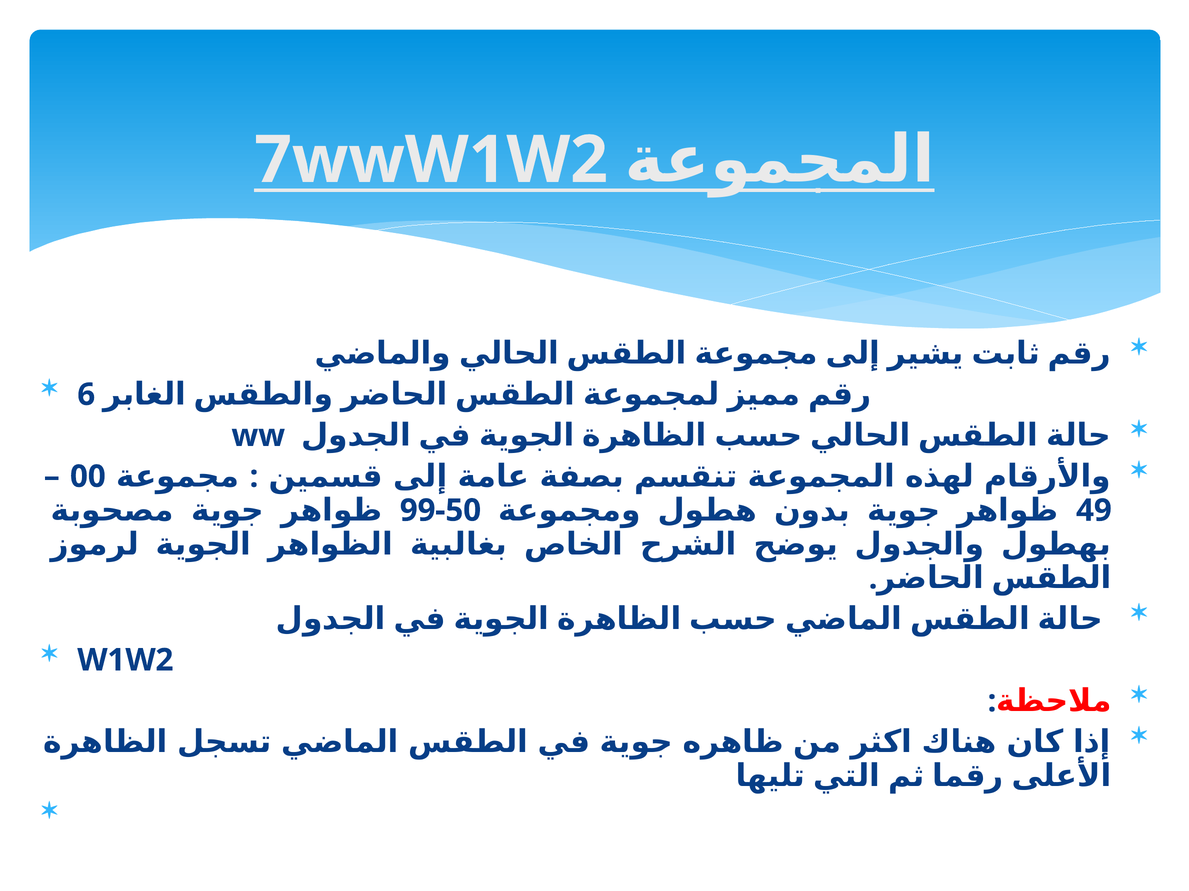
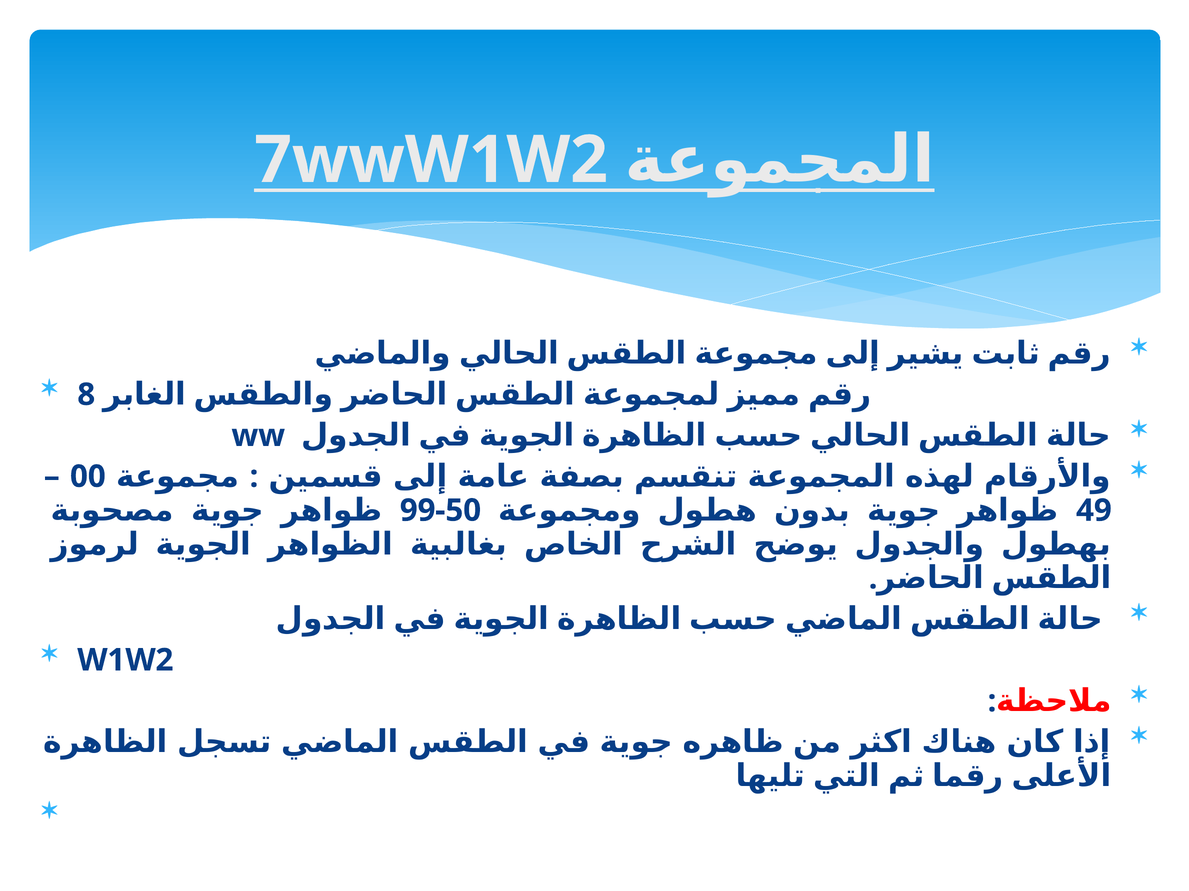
6: 6 -> 8 (86, 395)
